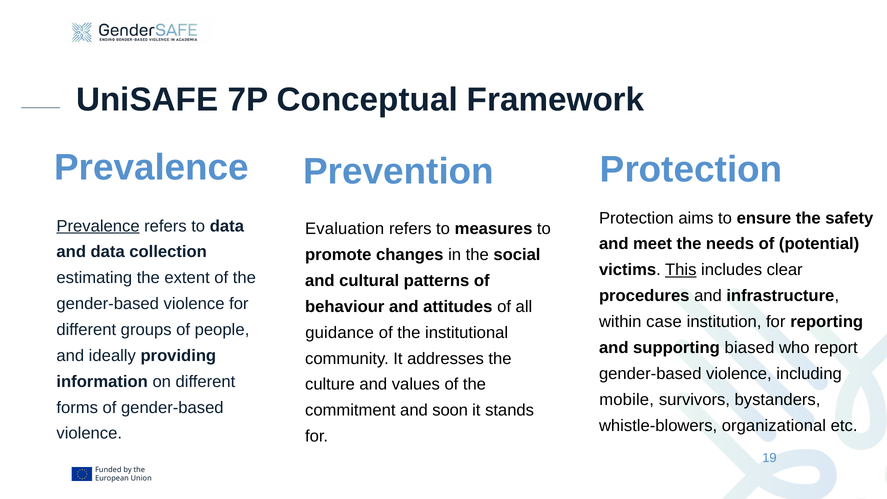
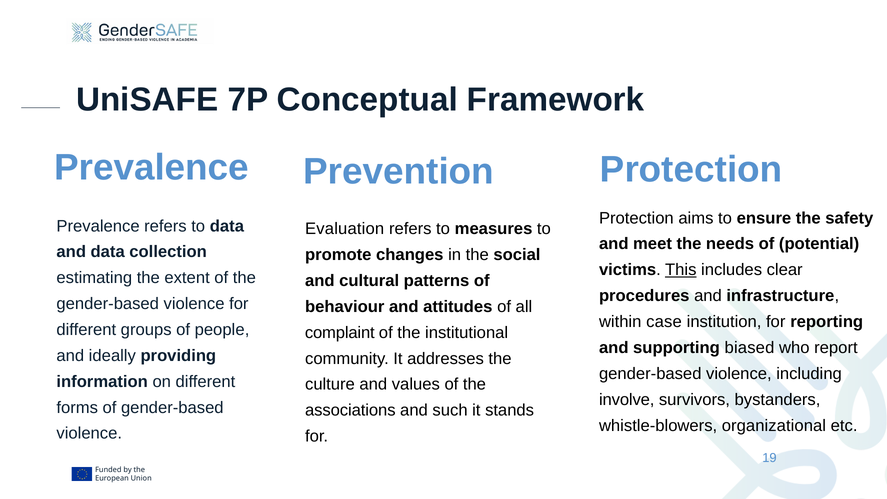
Prevalence underline: present -> none (98, 226)
guidance: guidance -> complaint (340, 333)
mobile: mobile -> involve (627, 400)
commitment: commitment -> associations (350, 410)
soon: soon -> such (450, 410)
